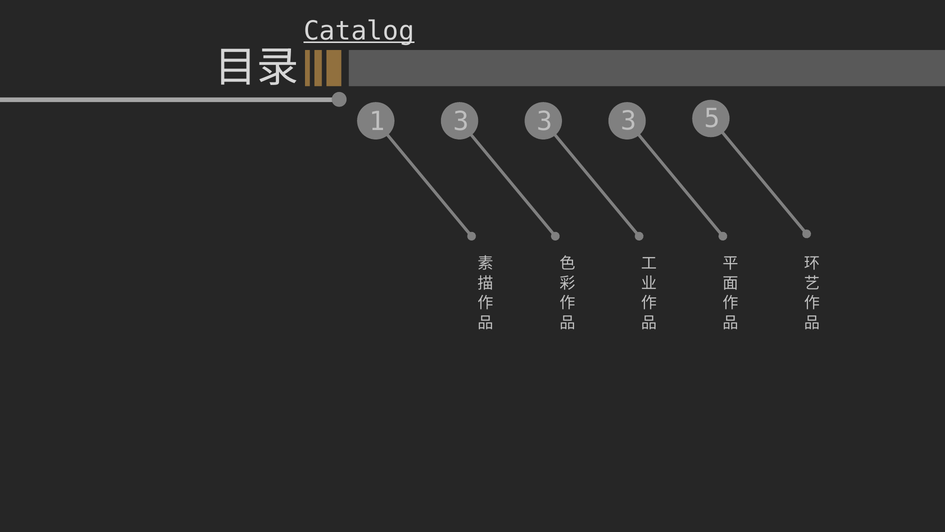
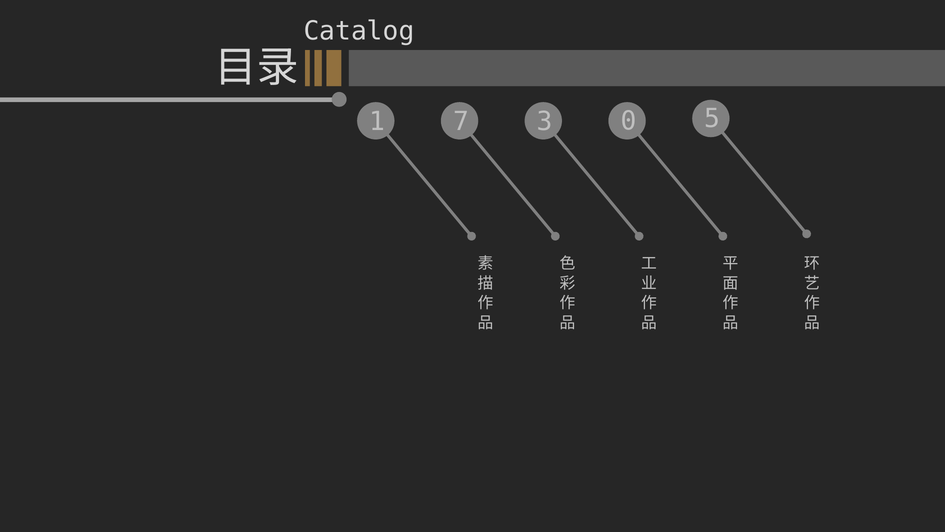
Catalog underline: present -> none (359, 31)
1 3: 3 -> 7 (461, 121)
3: 3 -> 0 (628, 121)
